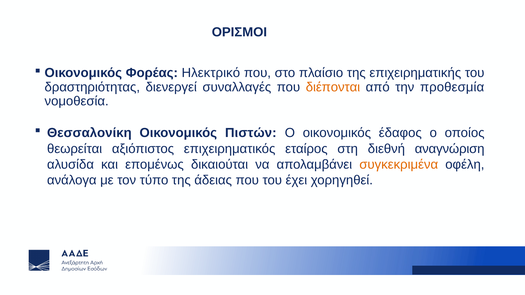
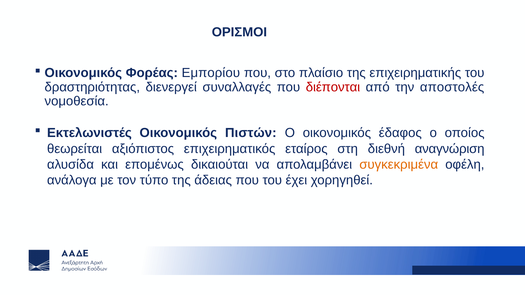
Ηλεκτρικό: Ηλεκτρικό -> Εμπορίου (211, 73)
διέπονται colour: orange -> red (333, 87)
προθεσμία: προθεσμία -> αποστολές (452, 87)
Θεσσαλονίκη: Θεσσαλονίκη -> Εκτελωνιστές (89, 133)
